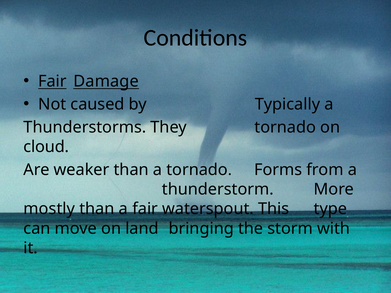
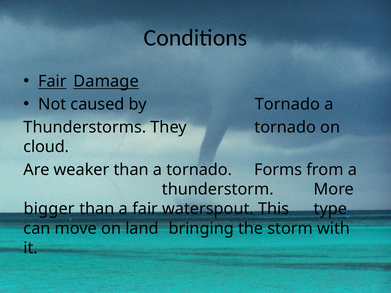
by Typically: Typically -> Tornado (287, 104)
mostly: mostly -> bigger (49, 209)
